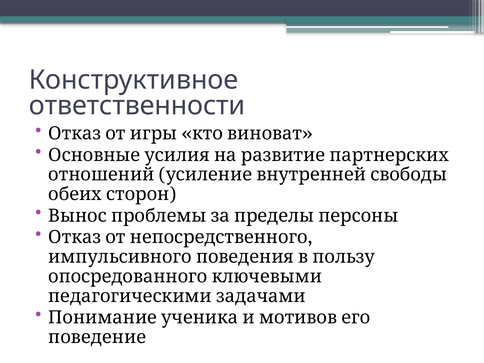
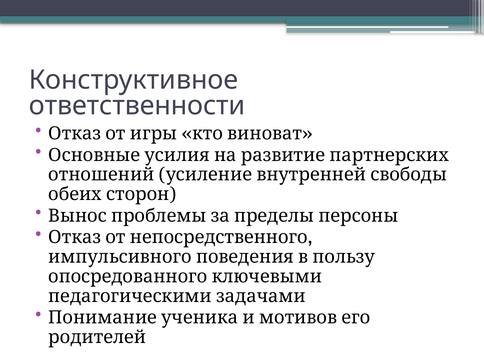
поведение: поведение -> родителей (97, 337)
